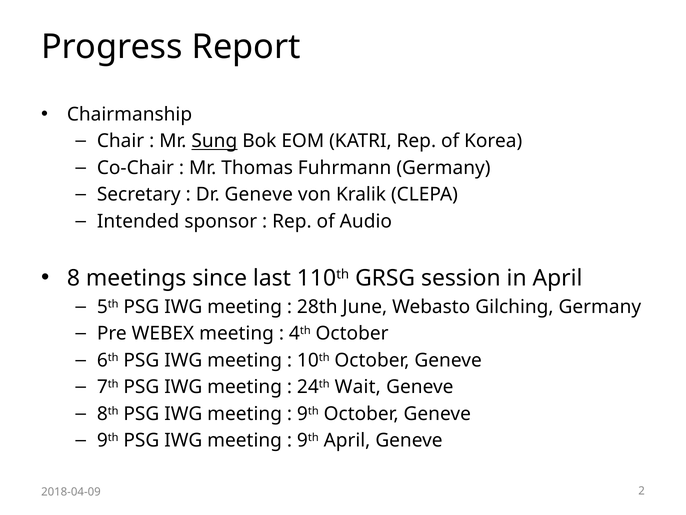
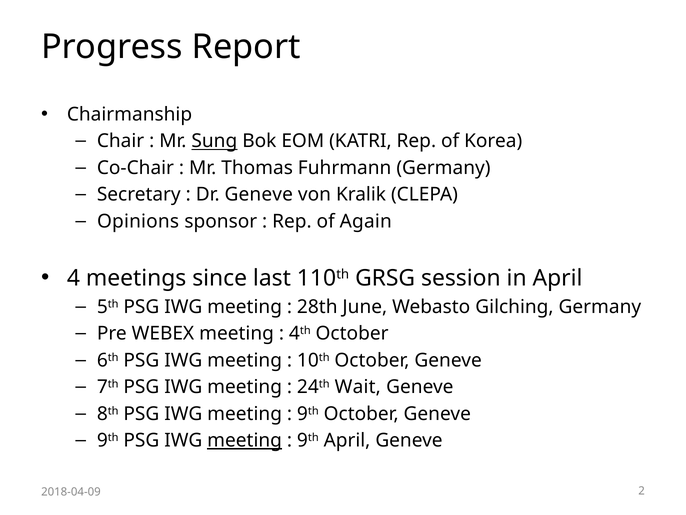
Intended: Intended -> Opinions (138, 221)
Audio: Audio -> Again (366, 221)
8: 8 -> 4 (73, 278)
meeting underline: none -> present (245, 440)
